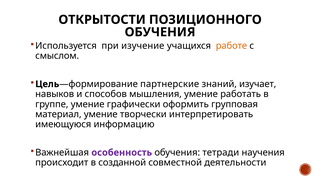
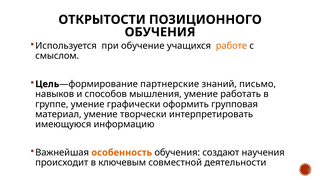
изучение: изучение -> обучение (143, 46)
изучает: изучает -> письмо (258, 84)
особенность colour: purple -> orange (122, 153)
тетради: тетради -> создают (221, 153)
созданной: созданной -> ключевым (122, 163)
